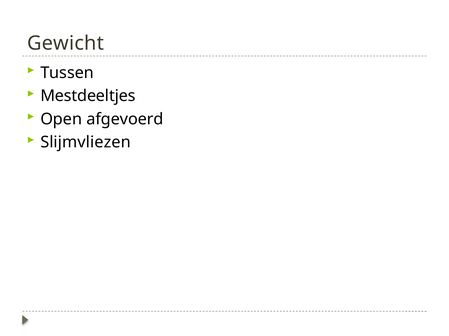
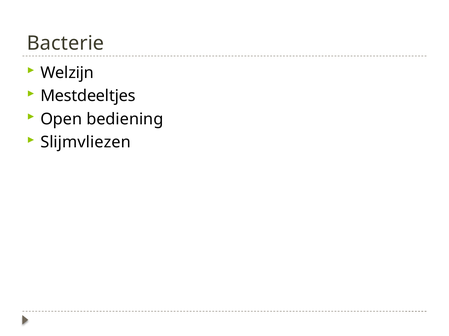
Gewicht: Gewicht -> Bacterie (66, 43)
Tussen: Tussen -> Welzijn (67, 73)
afgevoerd: afgevoerd -> bediening (125, 119)
